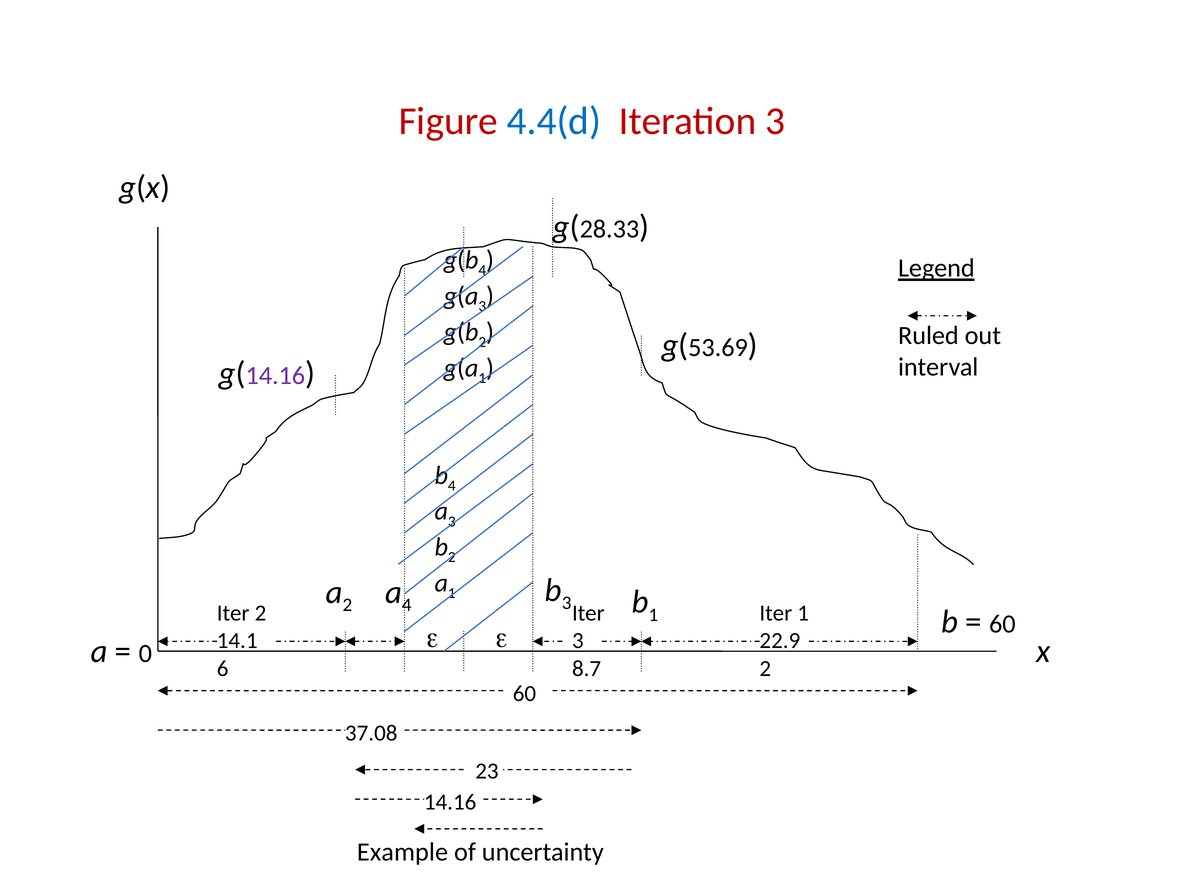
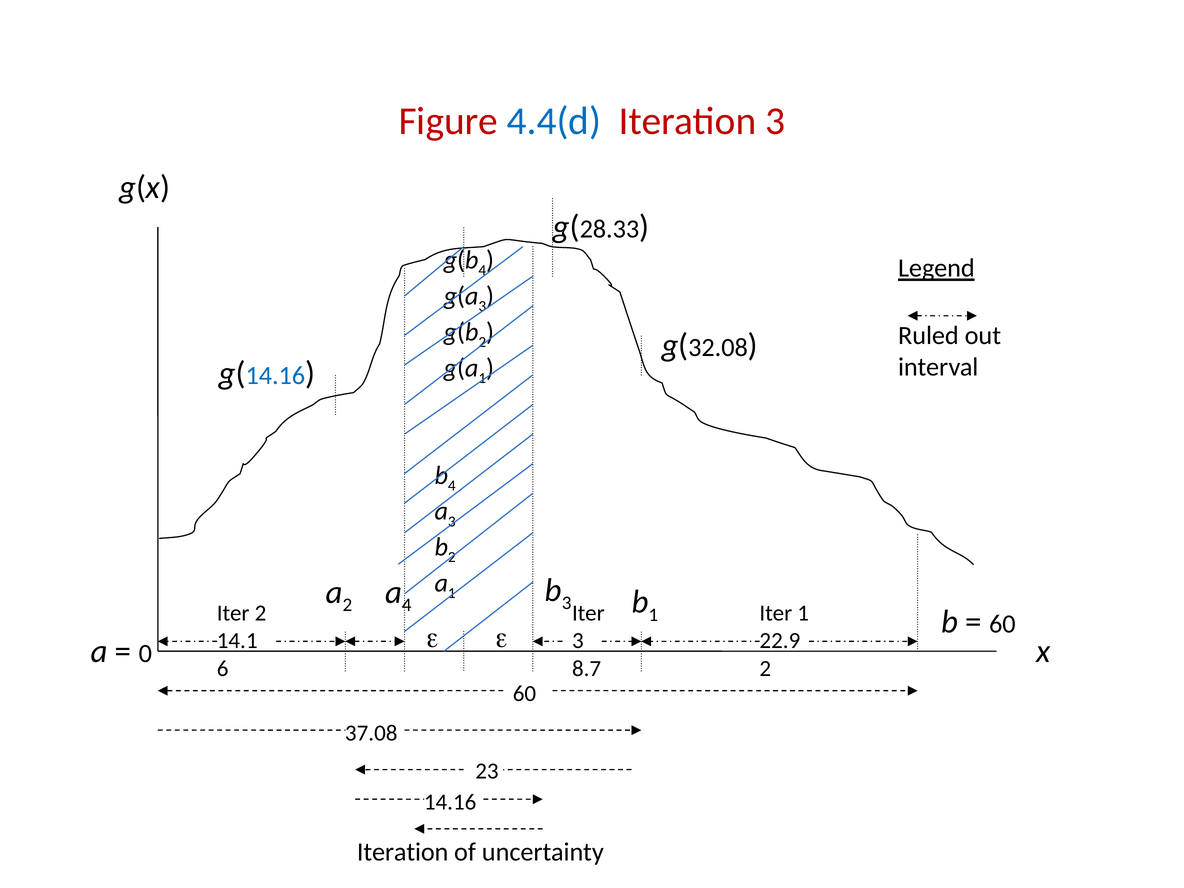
53.69: 53.69 -> 32.08 (718, 348)
14.16 colour: purple -> blue (275, 375)
Example: Example -> Iteration (403, 852)
